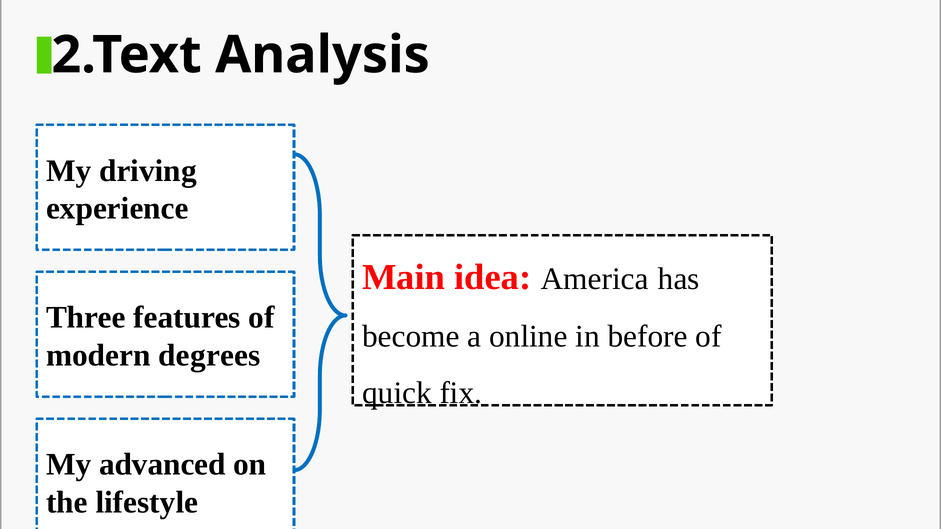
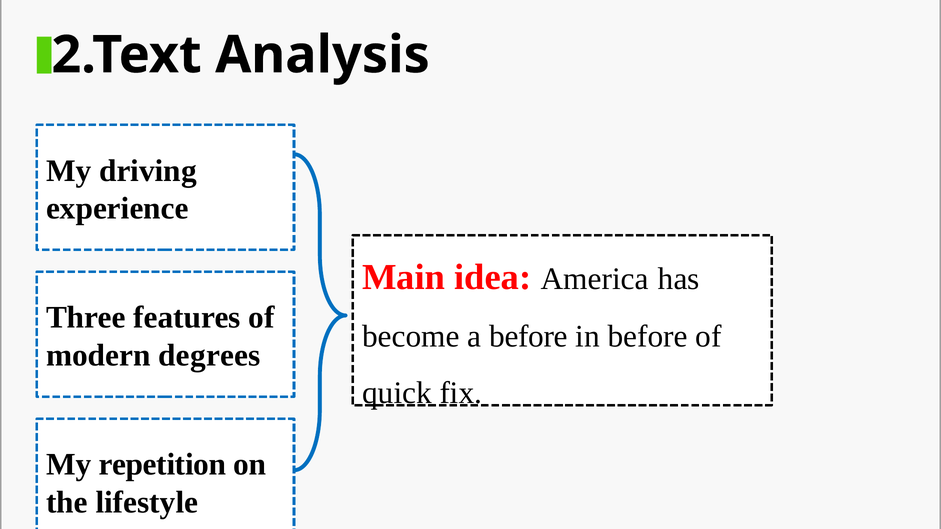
a online: online -> before (528, 337)
advanced: advanced -> repetition (162, 465)
